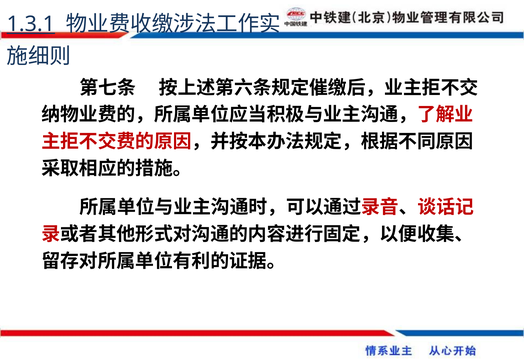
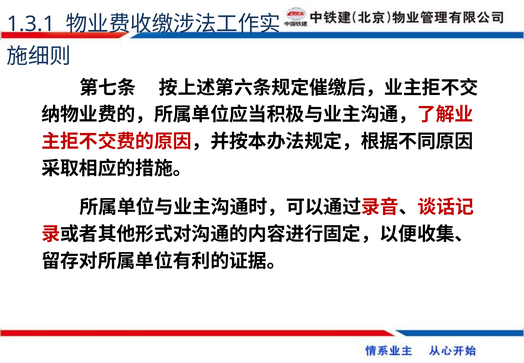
1.3.1 underline: present -> none (31, 24)
